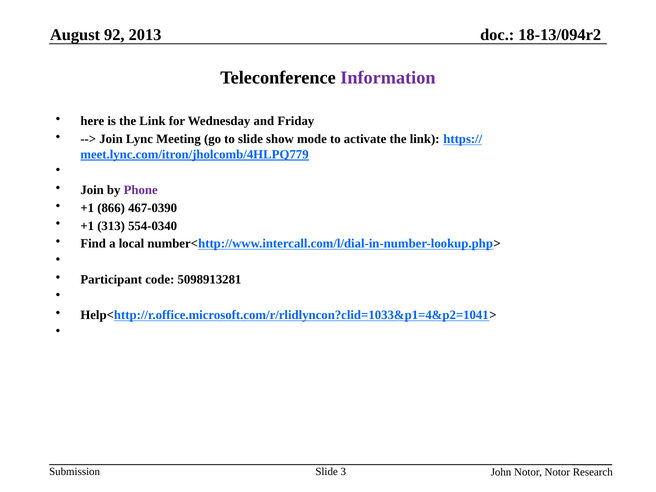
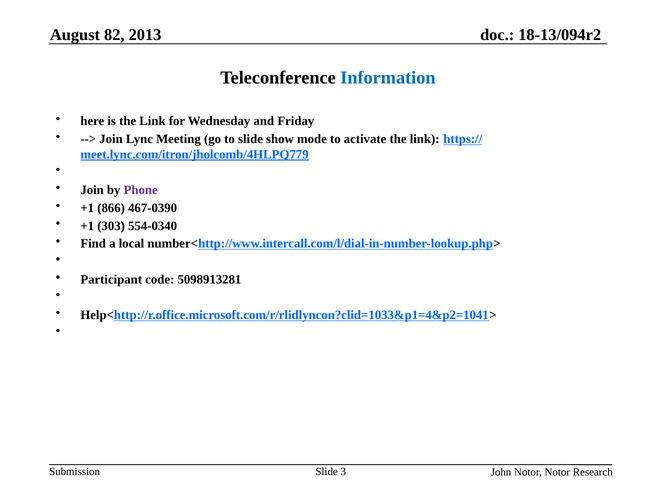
92: 92 -> 82 (114, 35)
Information colour: purple -> blue (388, 78)
313: 313 -> 303 (111, 226)
